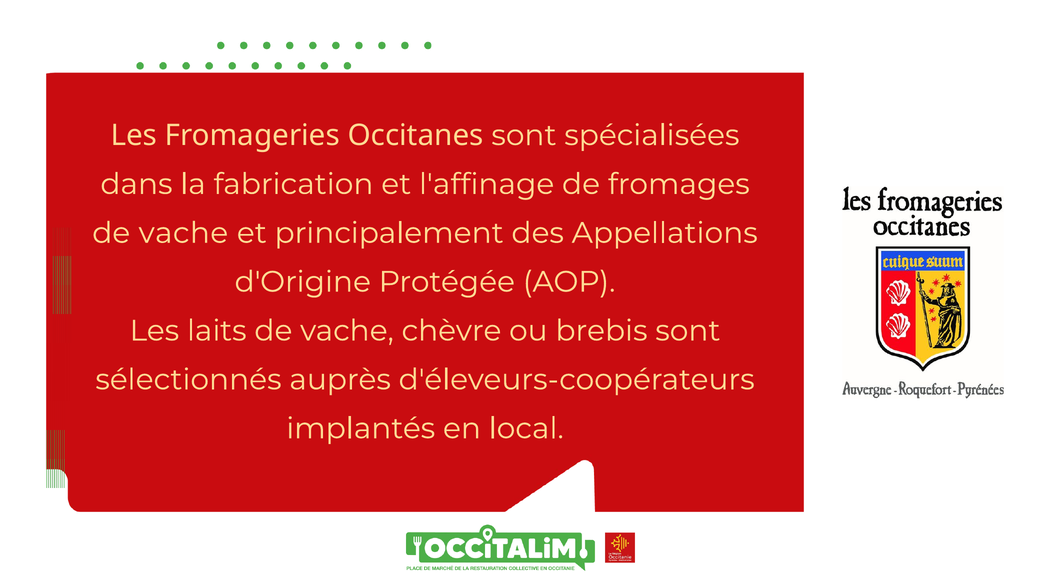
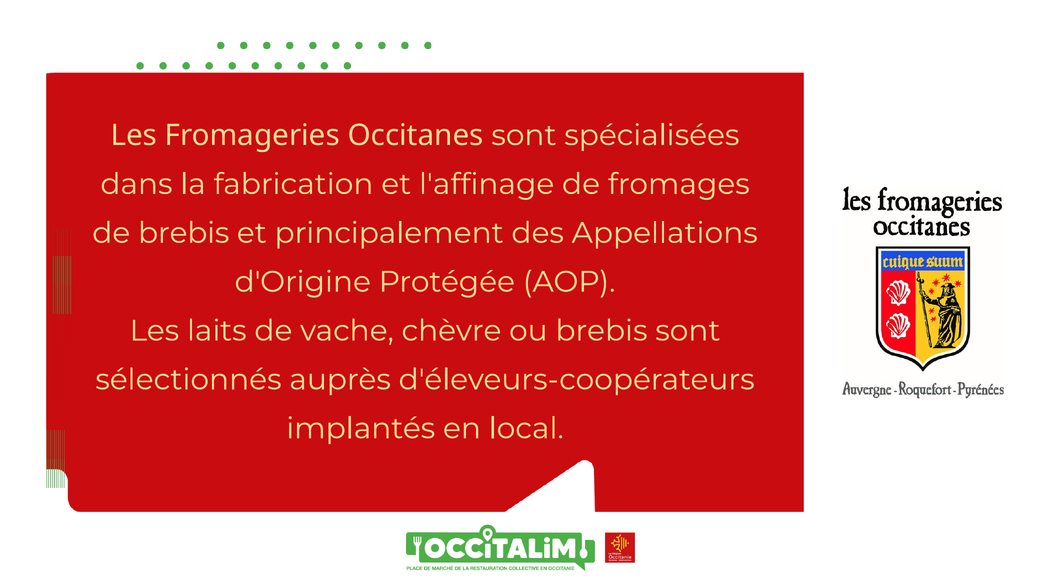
vache: vache -> brebis (184, 233)
